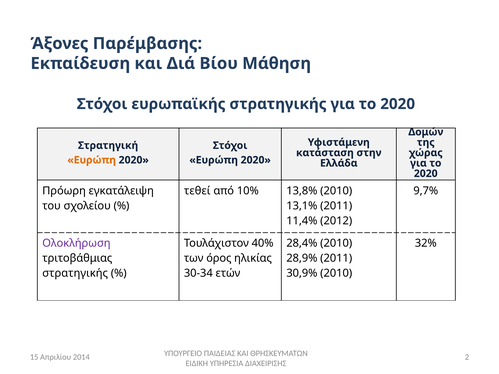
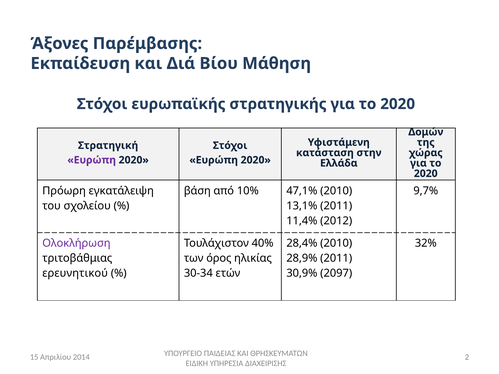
Ευρώπη colour: orange -> purple (92, 160)
τεθεί: τεθεί -> βάση (197, 191)
13,8%: 13,8% -> 47,1% (302, 191)
στρατηγικής: στρατηγικής -> ερευνητικού (75, 274)
30,9% 2010: 2010 -> 2097 (336, 274)
